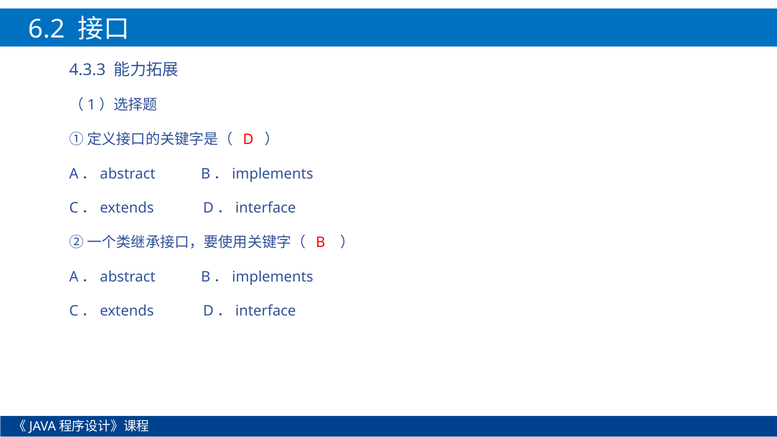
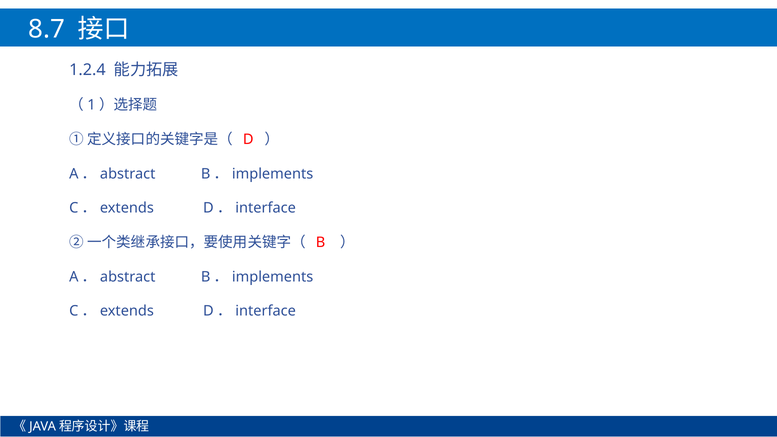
6.2: 6.2 -> 8.7 (47, 29)
4.3.3: 4.3.3 -> 1.2.4 (87, 70)
